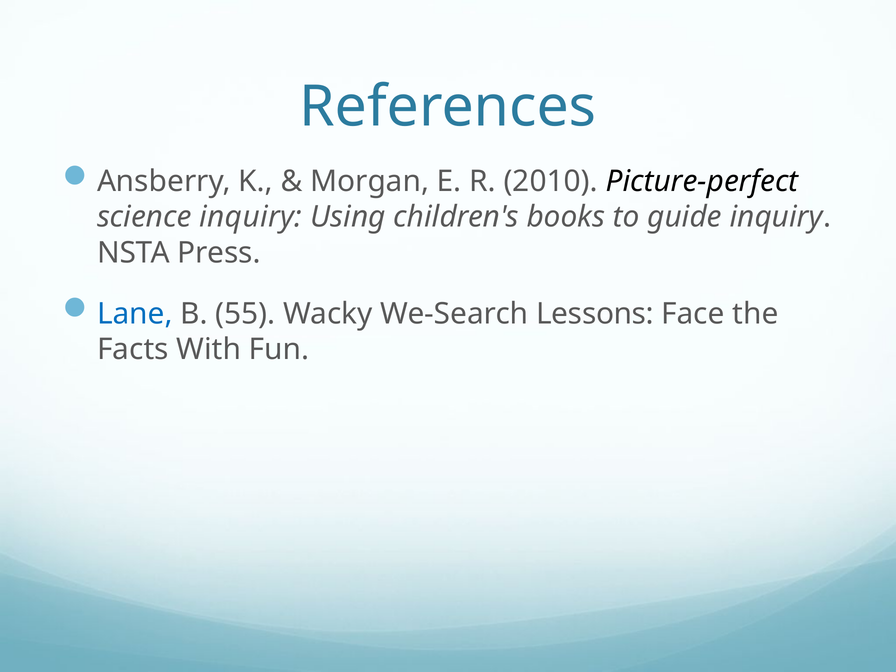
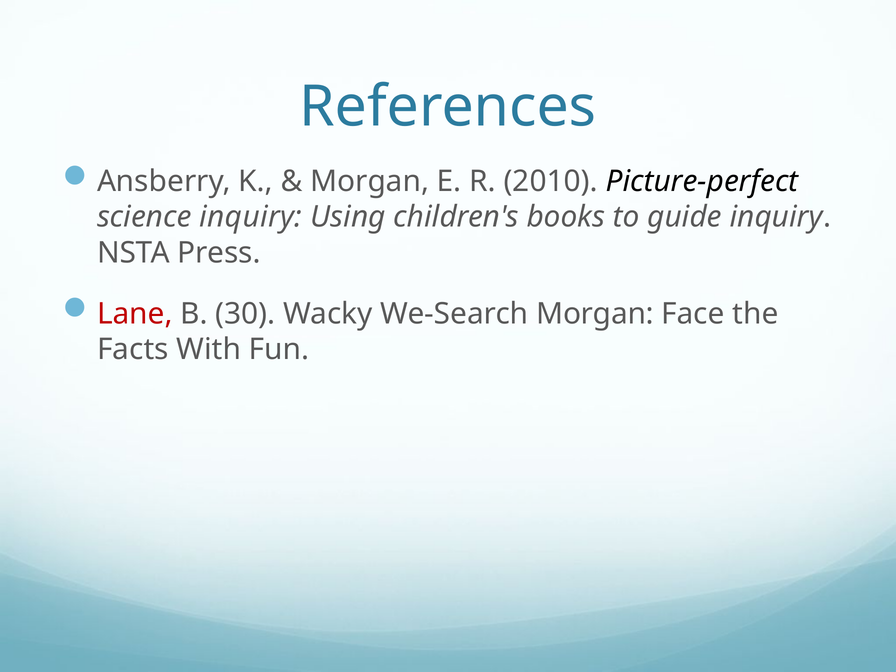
Lane colour: blue -> red (135, 314)
55: 55 -> 30 (245, 314)
We-Search Lessons: Lessons -> Morgan (595, 314)
